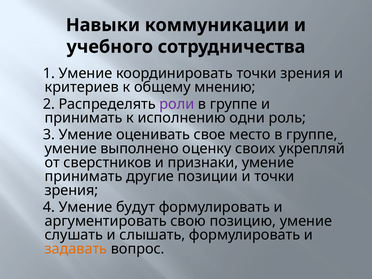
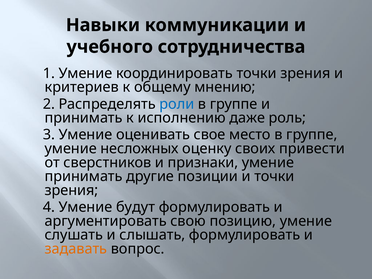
роли colour: purple -> blue (177, 104)
одни: одни -> даже (247, 118)
выполнено: выполнено -> несложных (140, 149)
укрепляй: укрепляй -> привести (312, 149)
